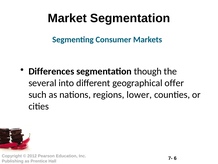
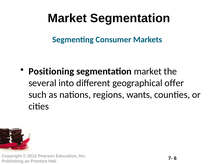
Differences: Differences -> Positioning (51, 71)
segmentation though: though -> market (148, 71)
lower: lower -> wants (139, 94)
